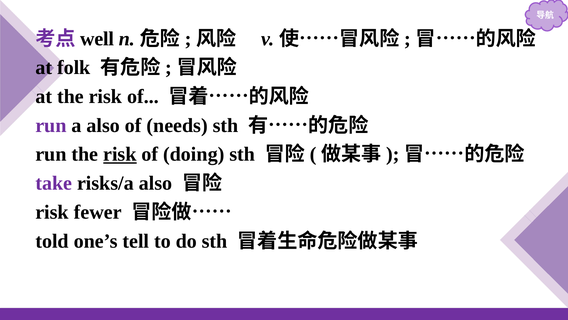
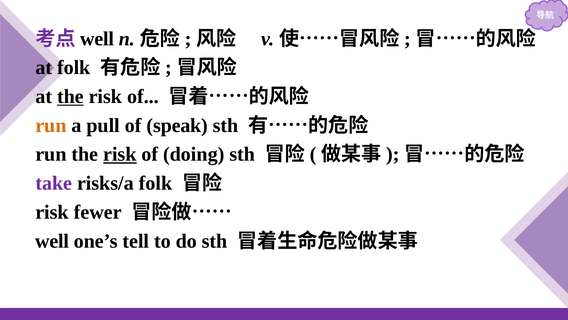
the underline: none -> present (70, 96)
run colour: purple -> orange (51, 125)
a also: also -> pull (103, 125)
needs: needs -> speak (177, 125)
risks/a also: also -> folk (156, 183)
told: told -> well (52, 241)
